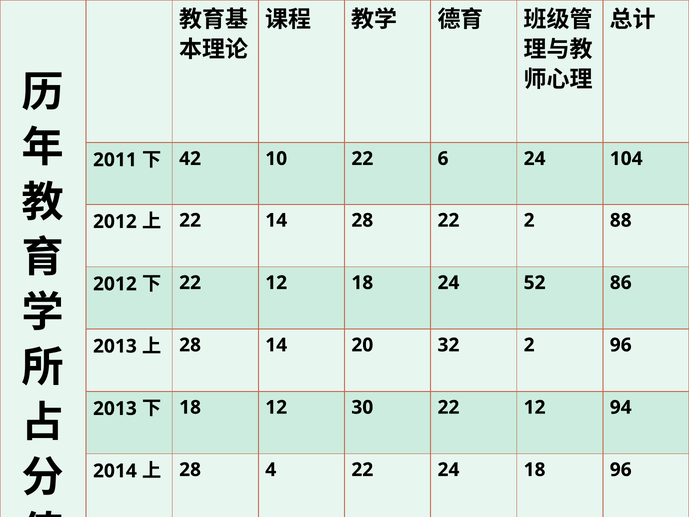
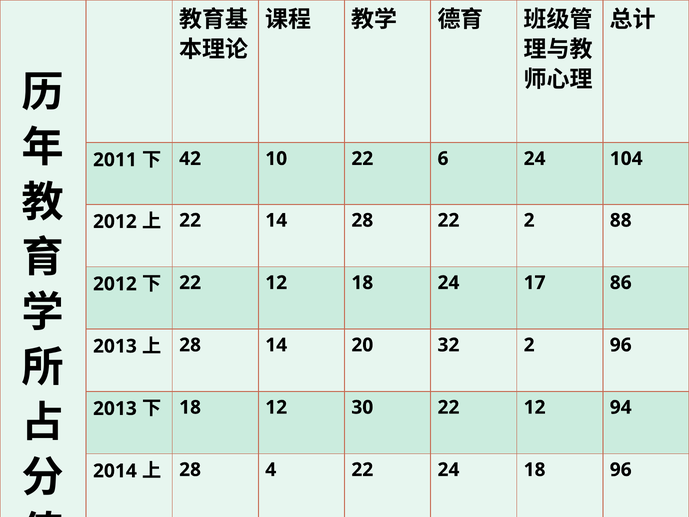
52: 52 -> 17 (535, 283)
